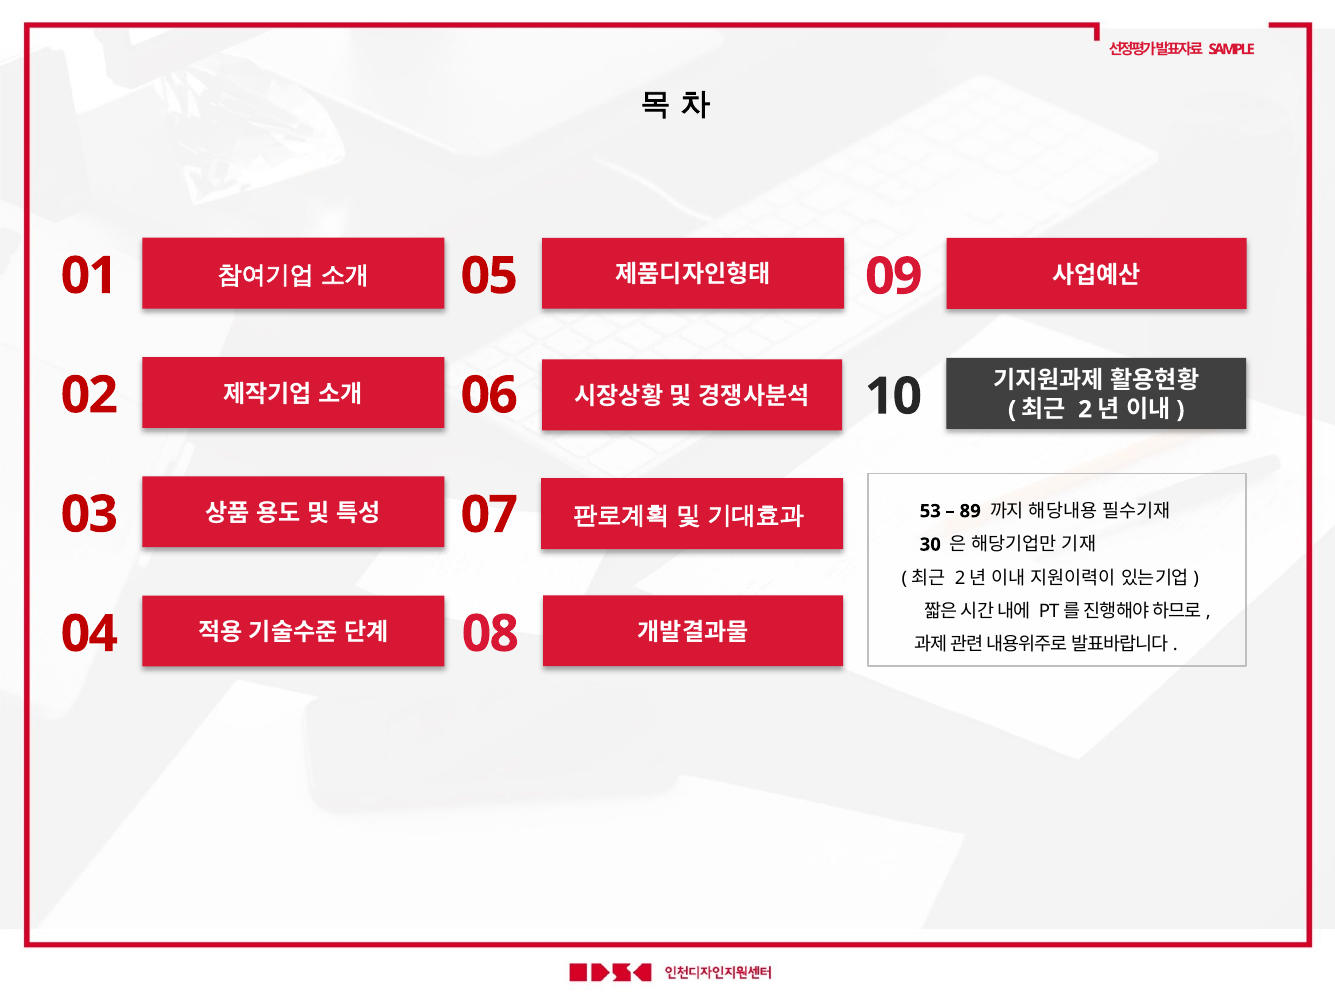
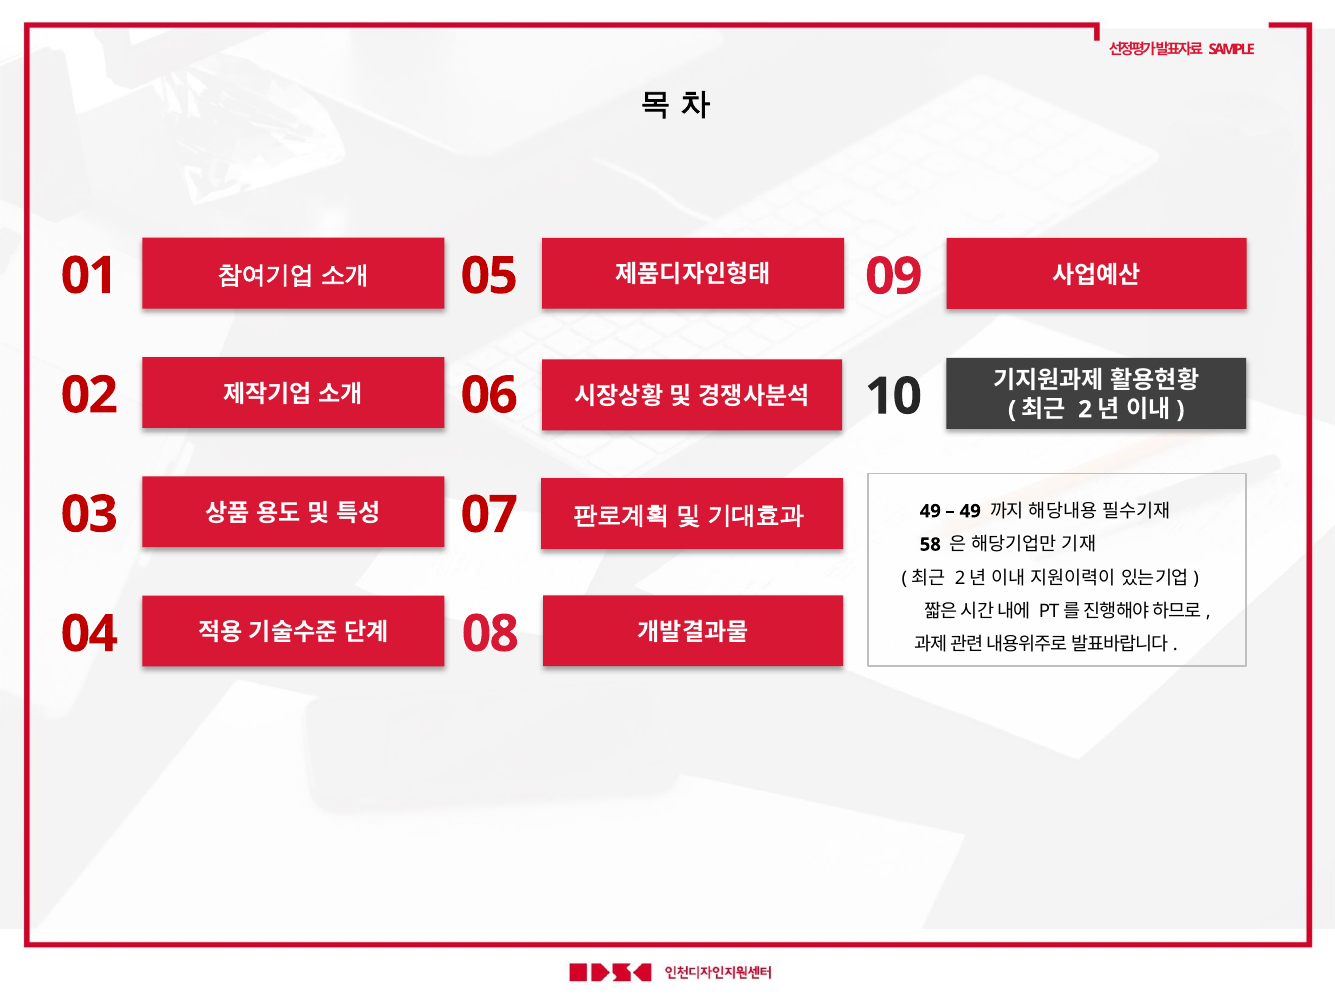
53: 53 -> 49 (930, 511)
89: 89 -> 49 (970, 511)
30: 30 -> 58 (930, 545)
